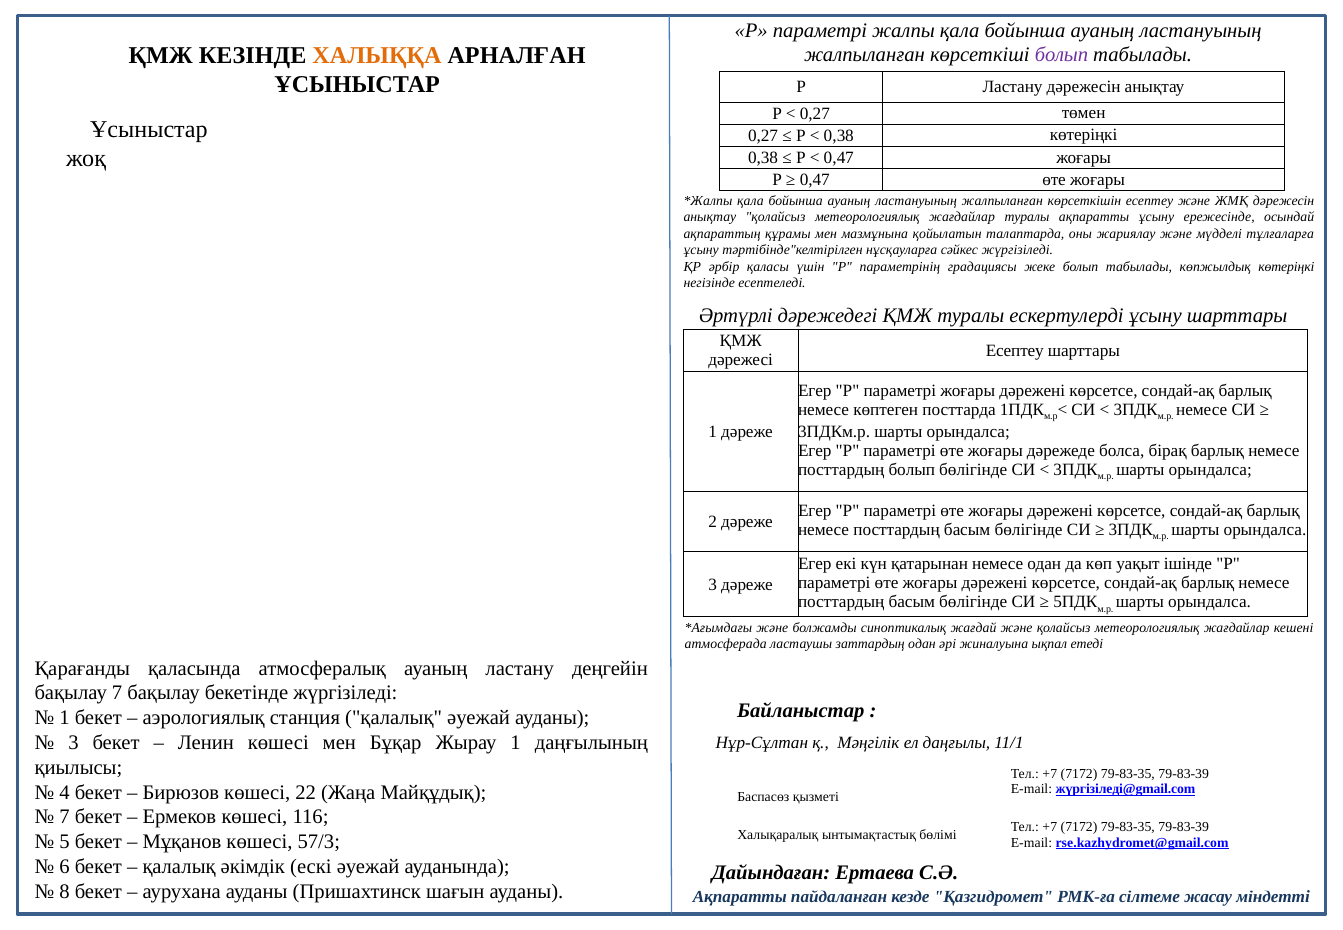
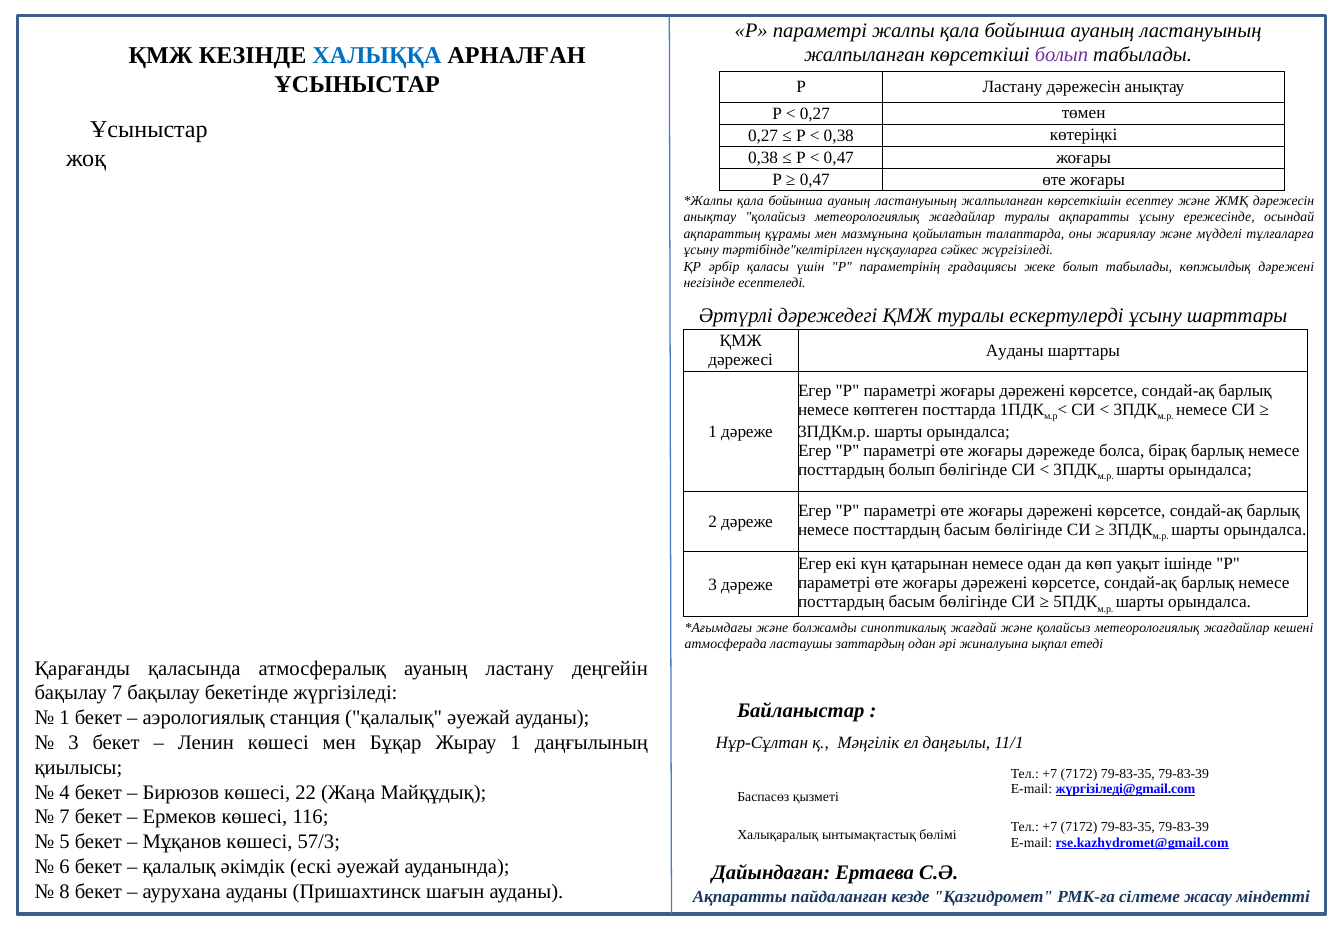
ХАЛЫҚҚА colour: orange -> blue (377, 56)
көпжылдық көтеріңкі: көтеріңкі -> дәрежені (1286, 267)
Есептеу: Есептеу -> Ауданы (1015, 351)
